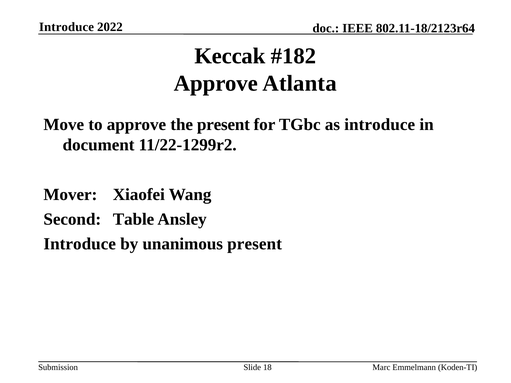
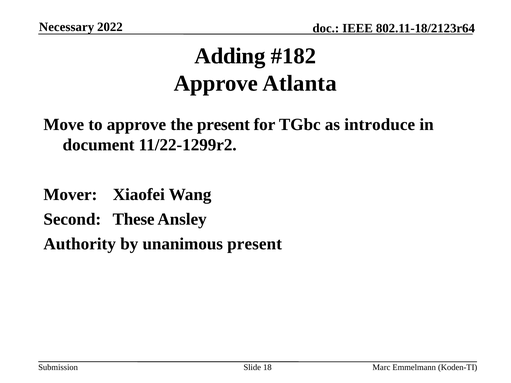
Introduce: Introduce -> Necessary (67, 27)
Keccak: Keccak -> Adding (230, 56)
Table: Table -> These (134, 219)
Introduce: Introduce -> Authority (80, 244)
